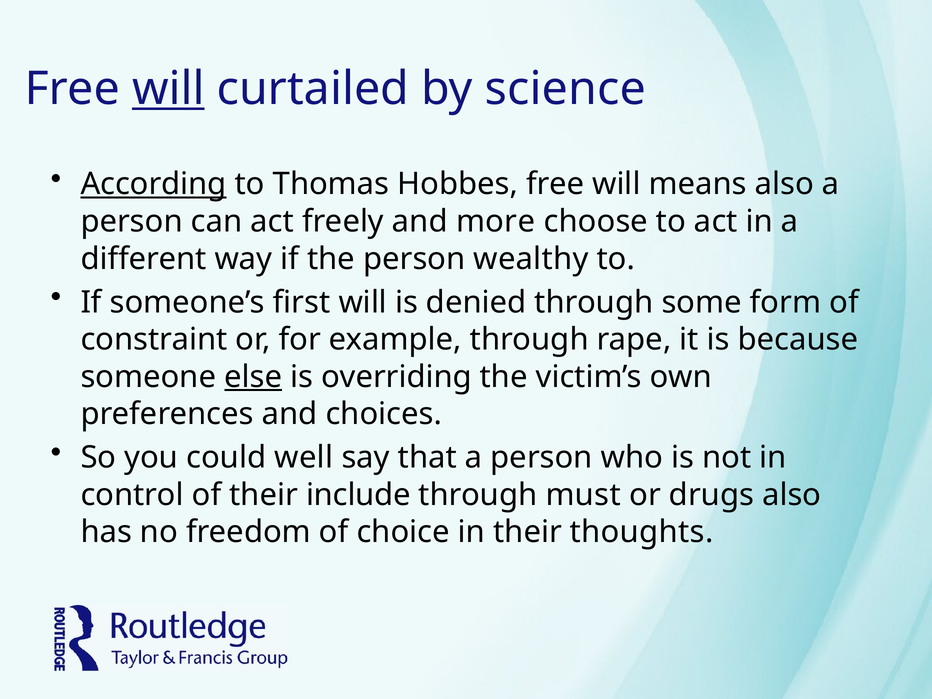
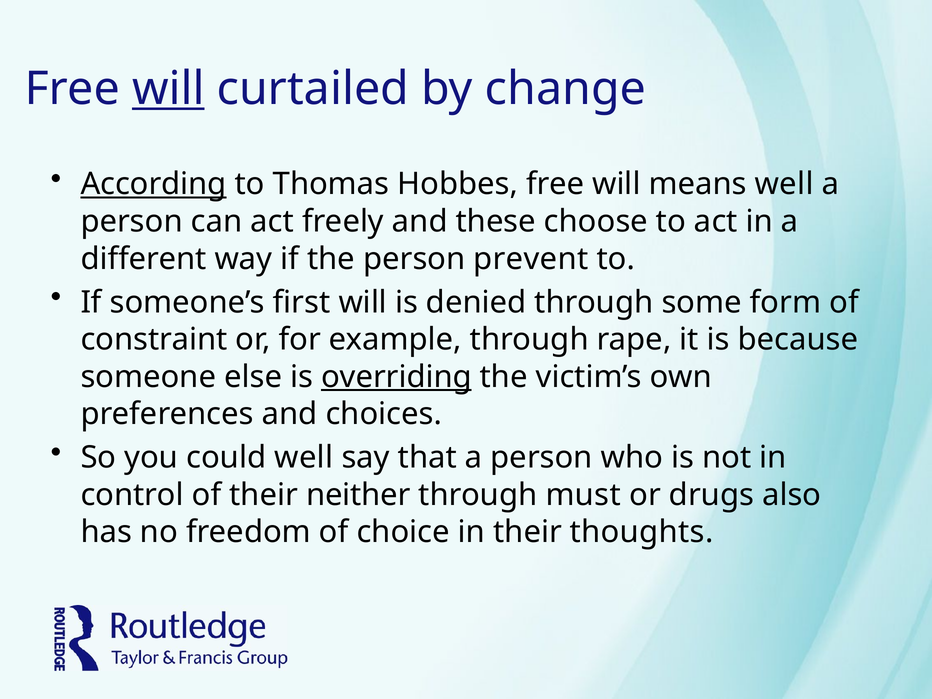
science: science -> change (565, 89)
means also: also -> well (784, 184)
more: more -> these (496, 221)
wealthy: wealthy -> prevent (531, 259)
else underline: present -> none (253, 377)
overriding underline: none -> present (396, 377)
include: include -> neither (358, 495)
